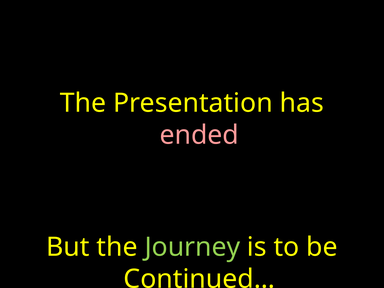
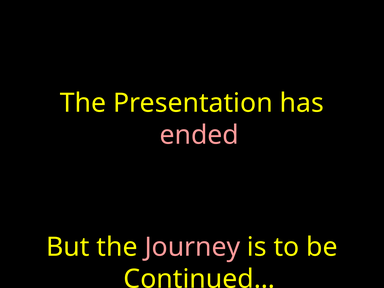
Journey colour: light green -> pink (192, 247)
